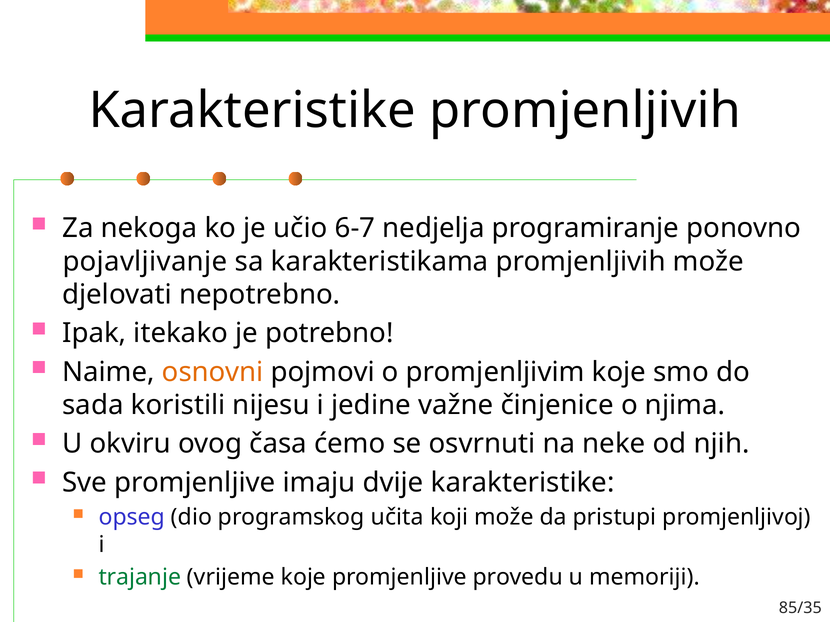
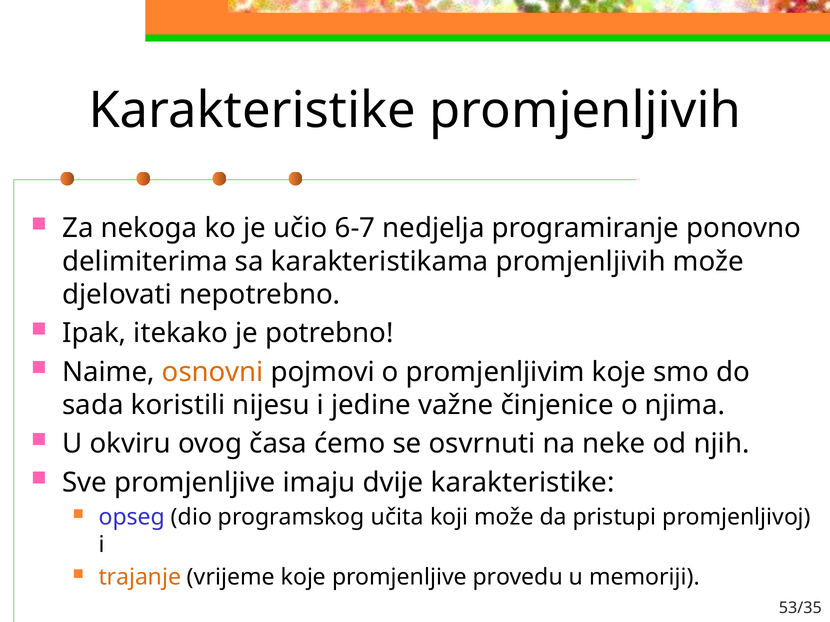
pojavljivanje: pojavljivanje -> delimiterima (145, 262)
trajanje colour: green -> orange (140, 578)
85/35: 85/35 -> 53/35 (800, 609)
